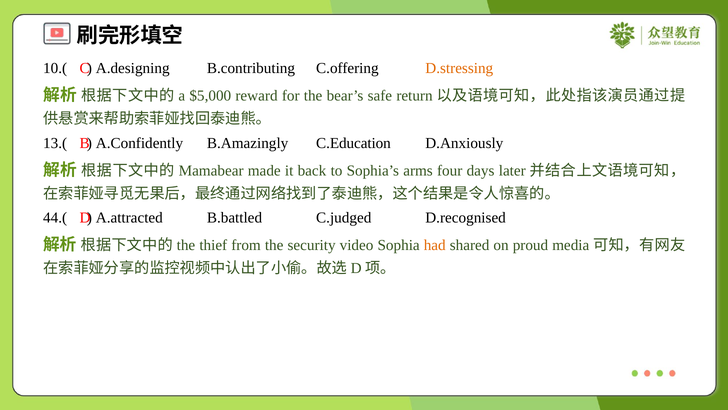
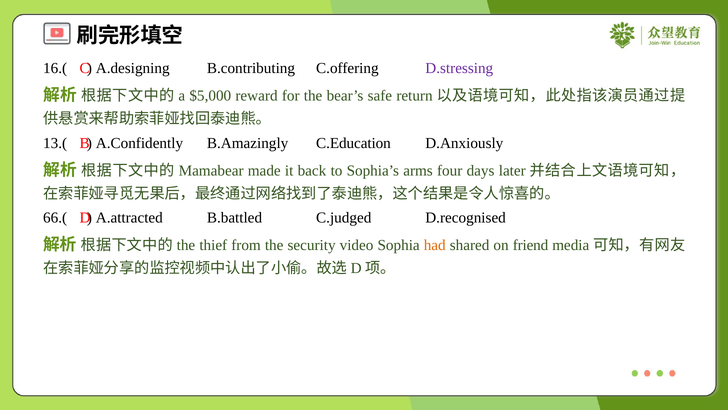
10.(: 10.( -> 16.( (55, 68)
D.stressing colour: orange -> purple (459, 68)
44.(: 44.( -> 66.( (55, 218)
proud: proud -> friend (531, 245)
